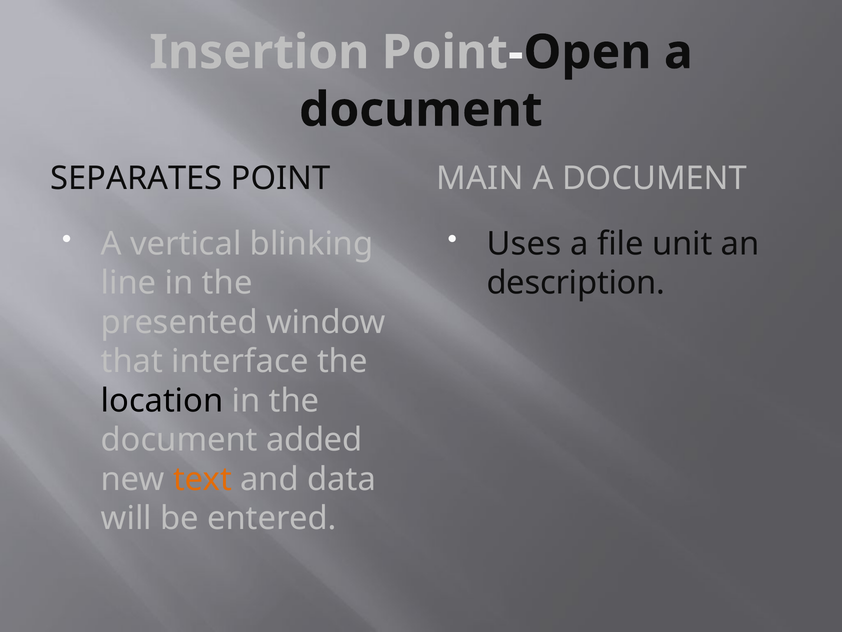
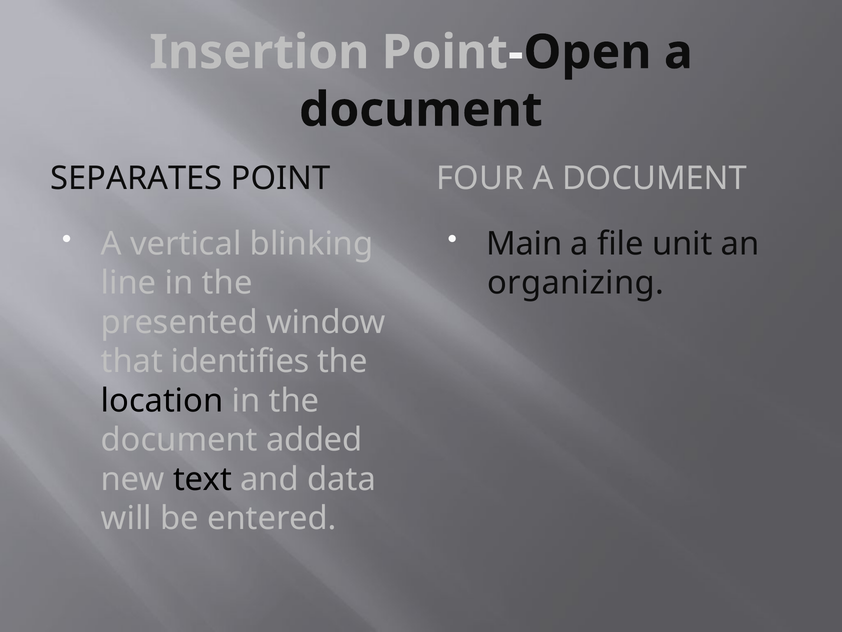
MAIN: MAIN -> FOUR (480, 178)
Uses: Uses -> Main (524, 244)
description: description -> organizing (576, 283)
interface: interface -> identifies (240, 361)
text colour: orange -> black (202, 479)
